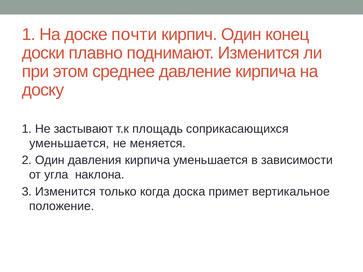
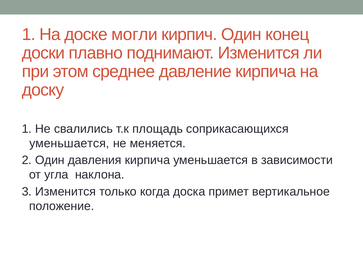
почти: почти -> могли (135, 34)
застывают: застывают -> свалились (83, 129)
